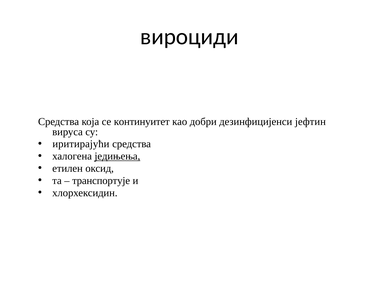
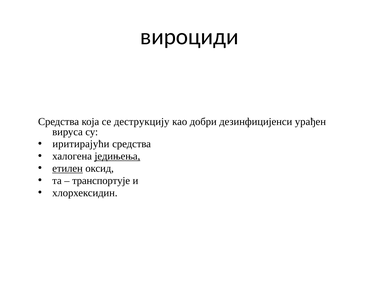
континуитет: континуитет -> деструкцију (142, 122)
јефтин: јефтин -> урађен (310, 122)
етилен underline: none -> present (68, 169)
